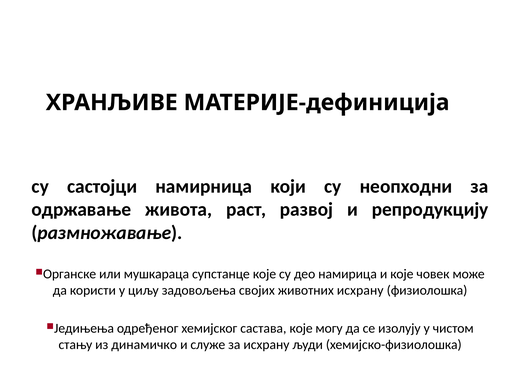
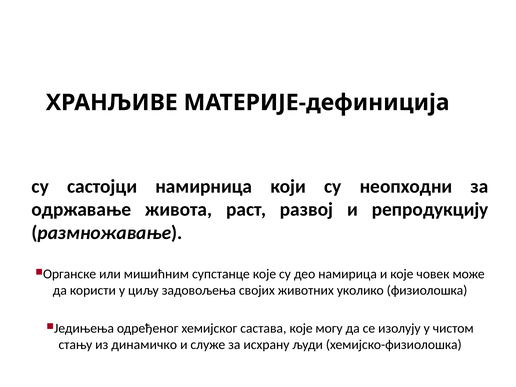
мушкараца: мушкараца -> мишићним (156, 274)
животних исхрану: исхрану -> уколико (360, 290)
